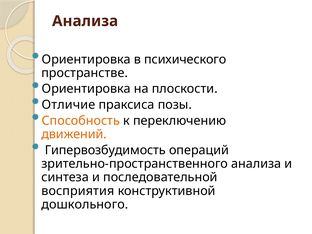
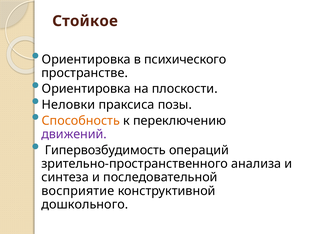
Анализа: Анализа -> Стойкое (85, 21)
Отличие: Отличие -> Неловки (68, 105)
движений colour: orange -> purple (74, 134)
восприятия: восприятия -> восприятие (78, 191)
